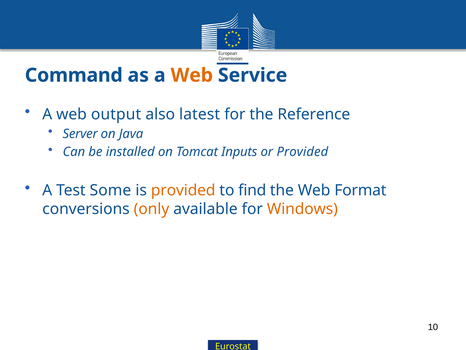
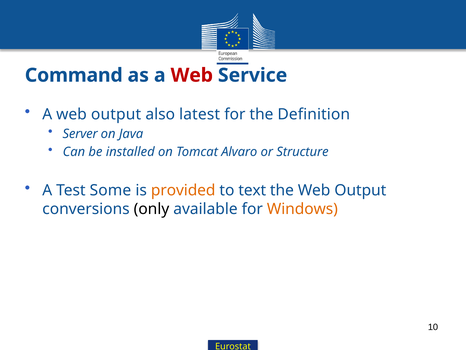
Web colour: orange -> red (192, 75)
Reference: Reference -> Definition (314, 114)
Inputs: Inputs -> Alvaro (239, 152)
or Provided: Provided -> Structure (303, 152)
find: find -> text (252, 190)
the Web Format: Format -> Output (360, 190)
only colour: orange -> black (151, 209)
